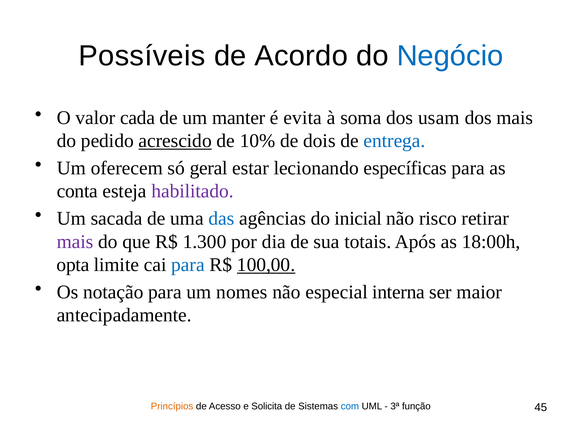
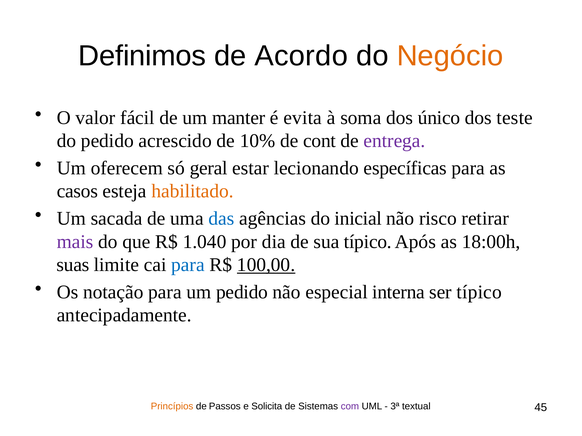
Possíveis: Possíveis -> Definimos (142, 56)
Negócio colour: blue -> orange (450, 56)
cada: cada -> fácil (137, 118)
usam: usam -> único (439, 118)
dos mais: mais -> teste (515, 118)
acrescido underline: present -> none (175, 141)
dois: dois -> cont (320, 141)
entrega colour: blue -> purple (395, 141)
conta: conta -> casos (77, 191)
habilitado colour: purple -> orange (193, 191)
1.300: 1.300 -> 1.040 (205, 242)
sua totais: totais -> típico (368, 242)
opta: opta -> suas (73, 265)
um nomes: nomes -> pedido (242, 292)
ser maior: maior -> típico (479, 292)
Acesso: Acesso -> Passos (225, 407)
com colour: blue -> purple (350, 407)
função: função -> textual (416, 407)
